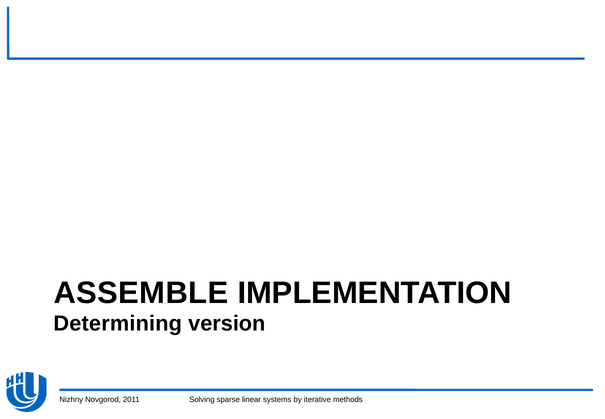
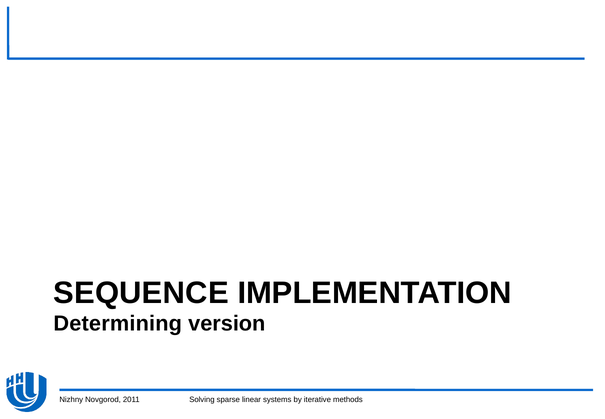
ASSEMBLE: ASSEMBLE -> SEQUENCE (141, 293)
